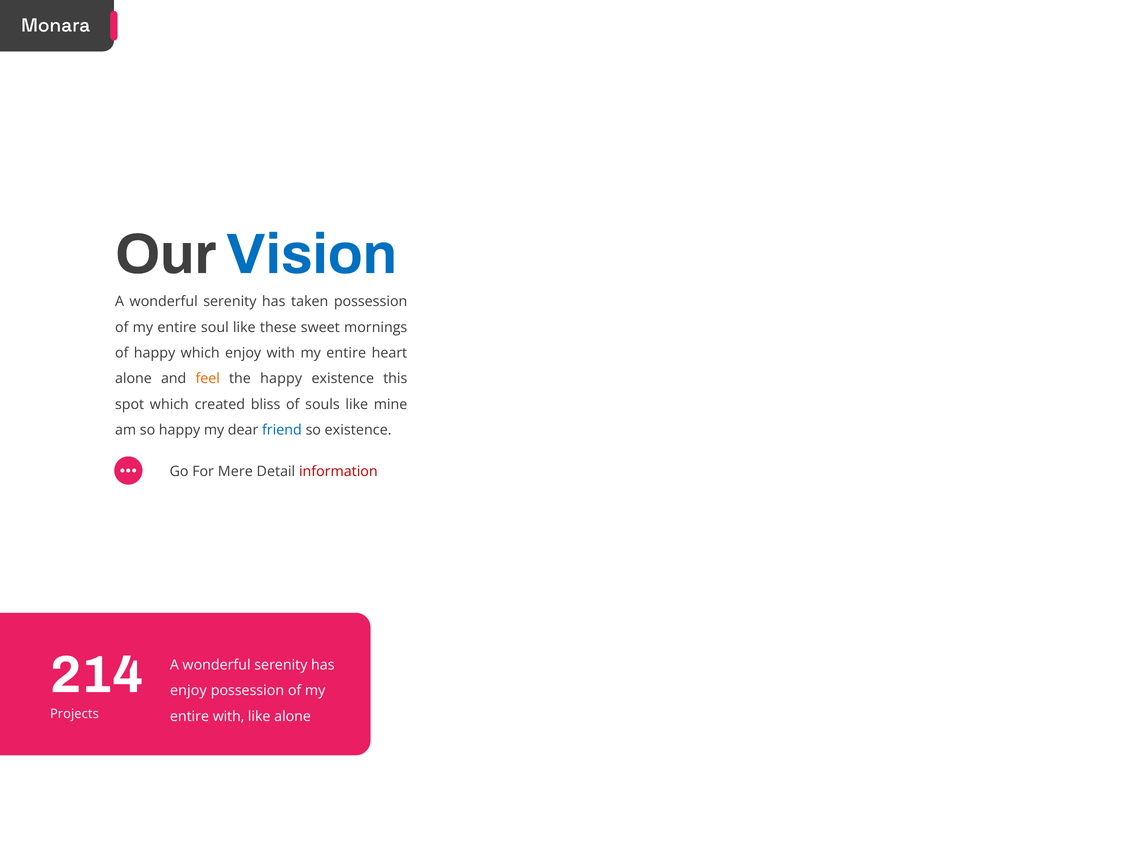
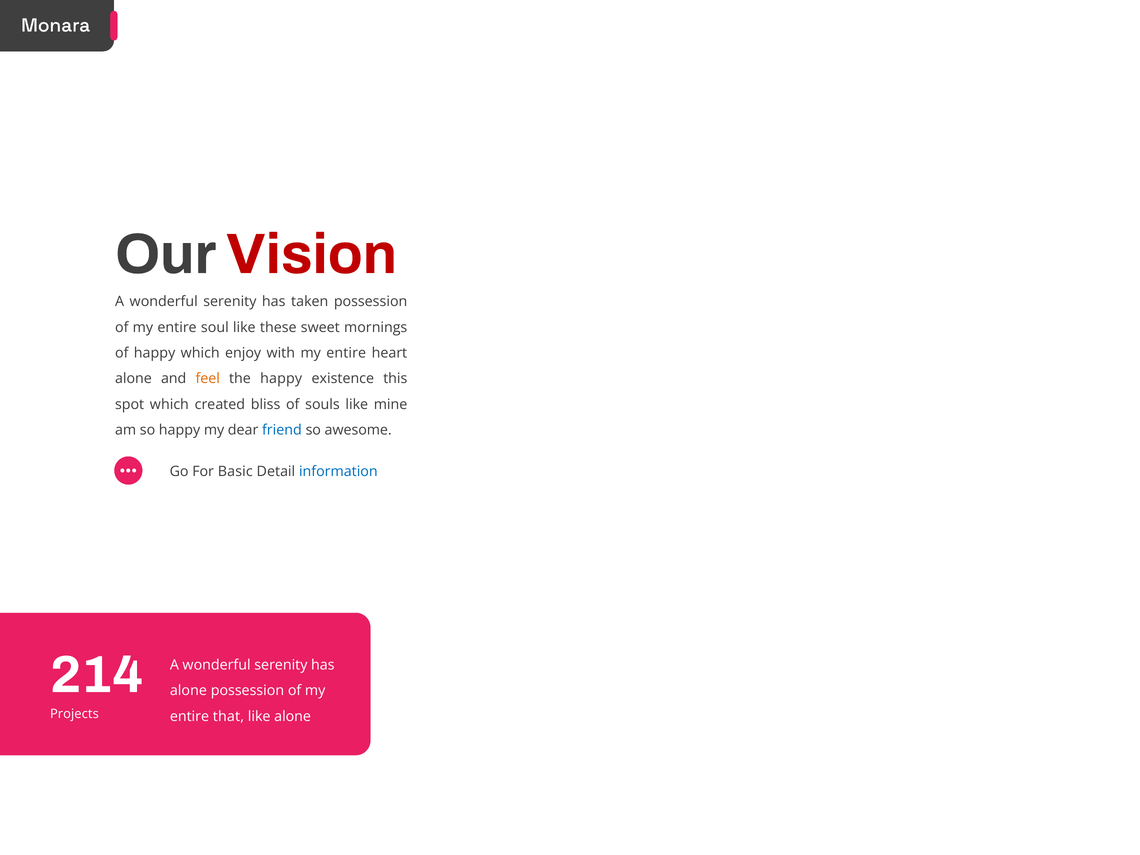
Vision colour: blue -> red (312, 254)
so existence: existence -> awesome (358, 430)
Mere: Mere -> Basic (235, 471)
information colour: red -> blue (338, 471)
enjoy: enjoy -> alone (188, 691)
entire with: with -> that (228, 716)
